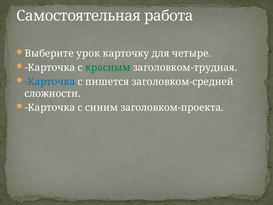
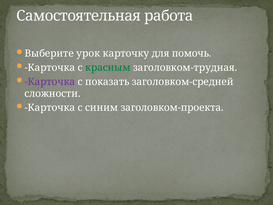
четыре: четыре -> помочь (192, 53)
Карточка colour: blue -> purple (50, 82)
пишется: пишется -> показать (107, 82)
